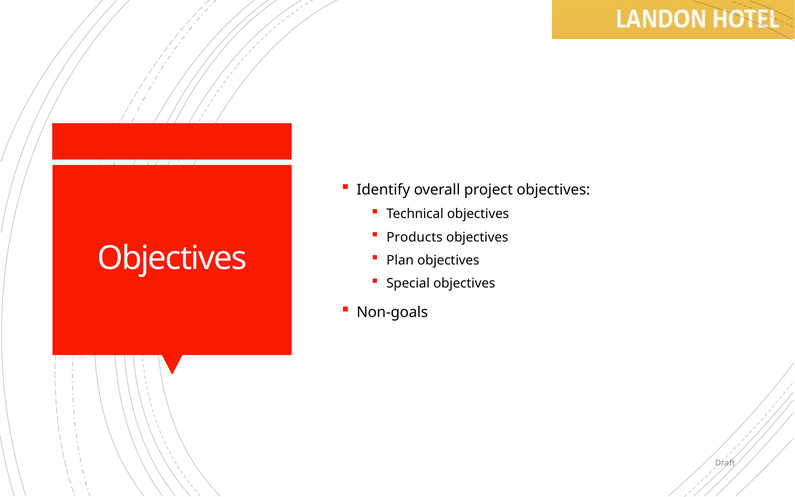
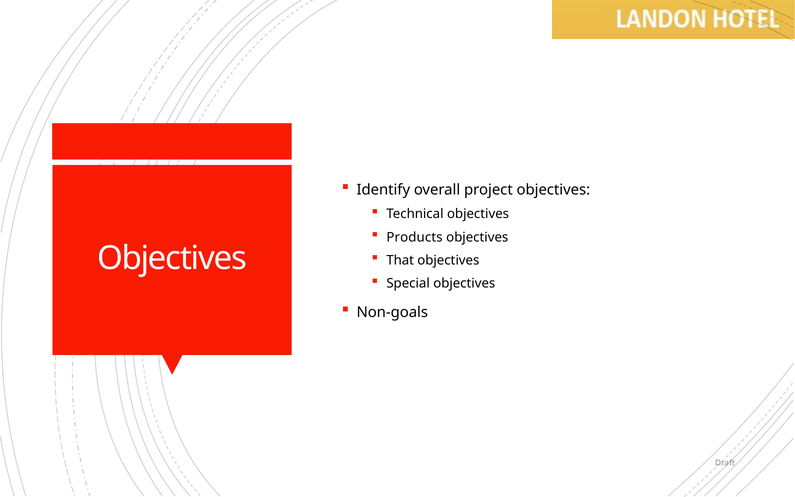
Plan: Plan -> That (400, 260)
